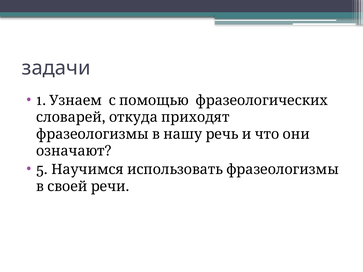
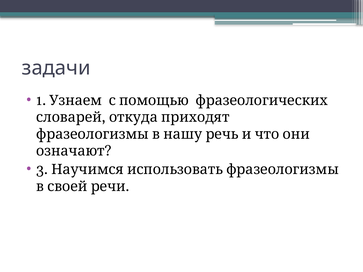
5: 5 -> 3 (42, 170)
